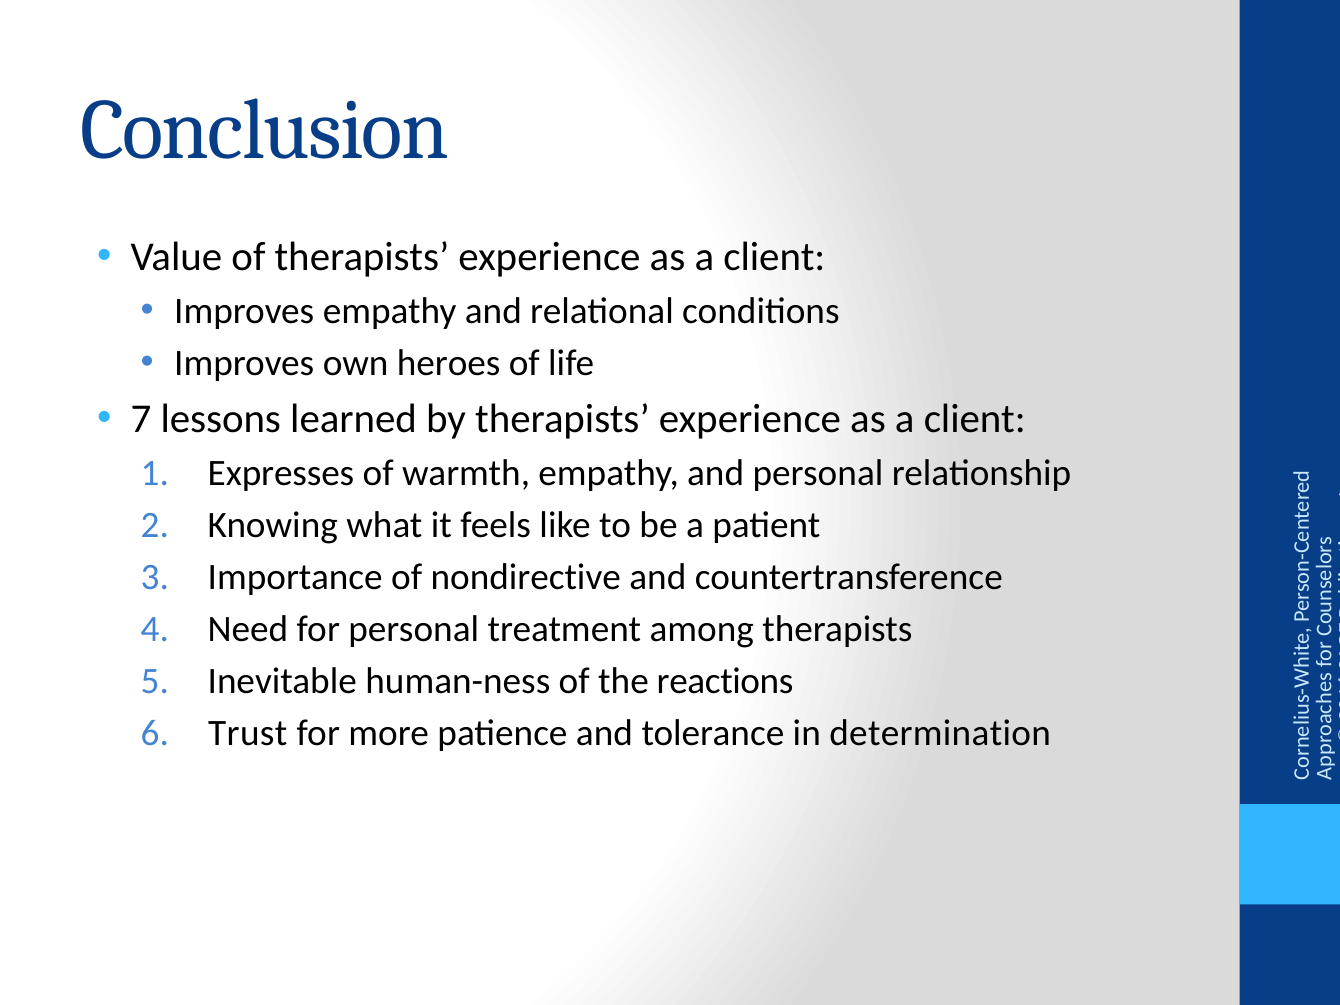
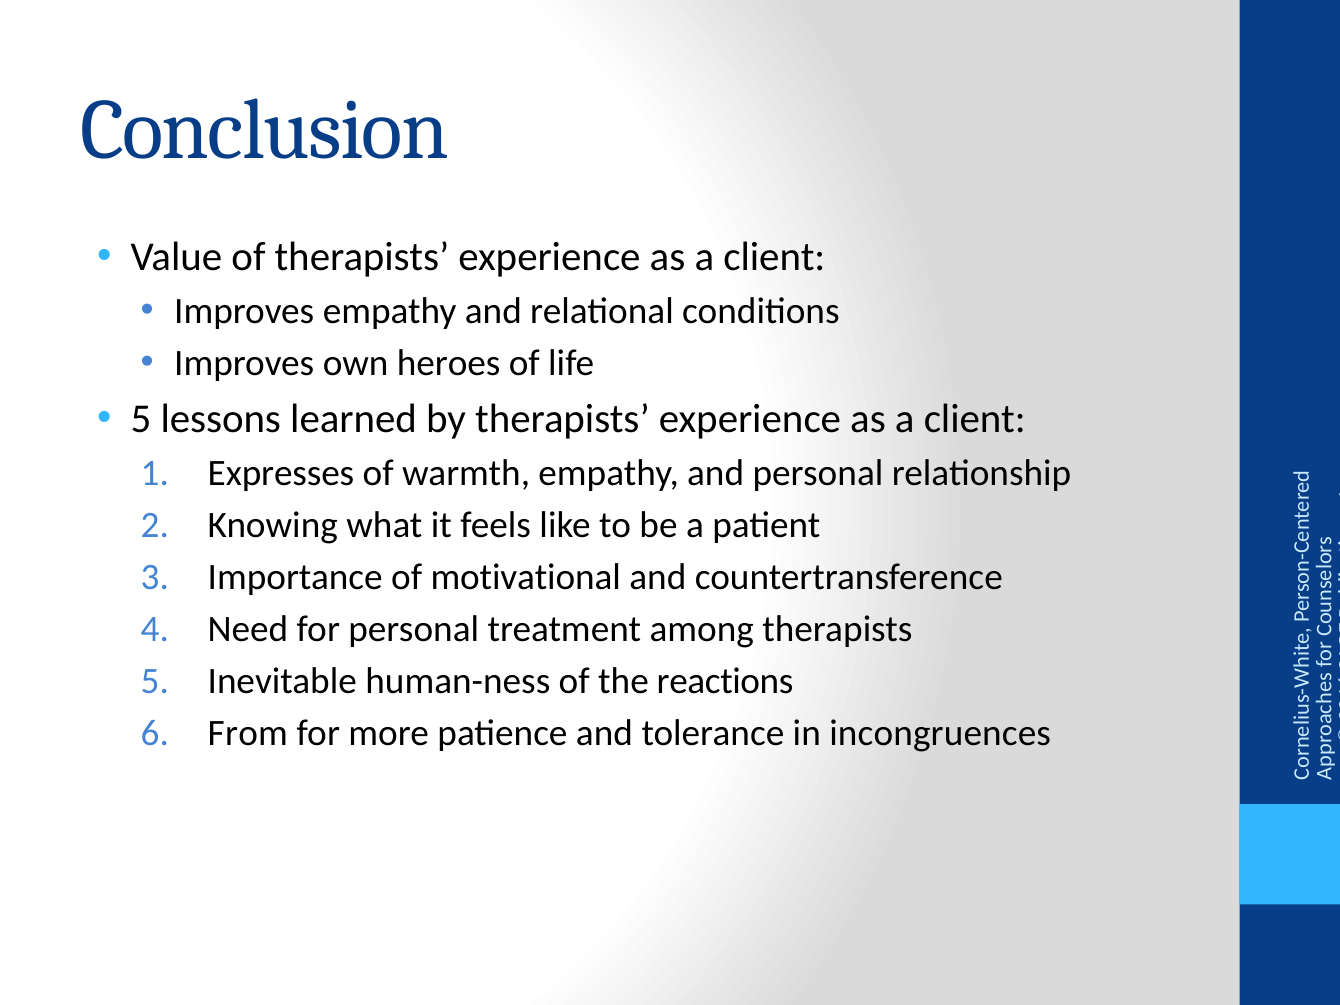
7: 7 -> 5 (141, 419)
nondirective: nondirective -> motivational (526, 577)
Trust: Trust -> From (248, 734)
determination: determination -> incongruences (940, 734)
